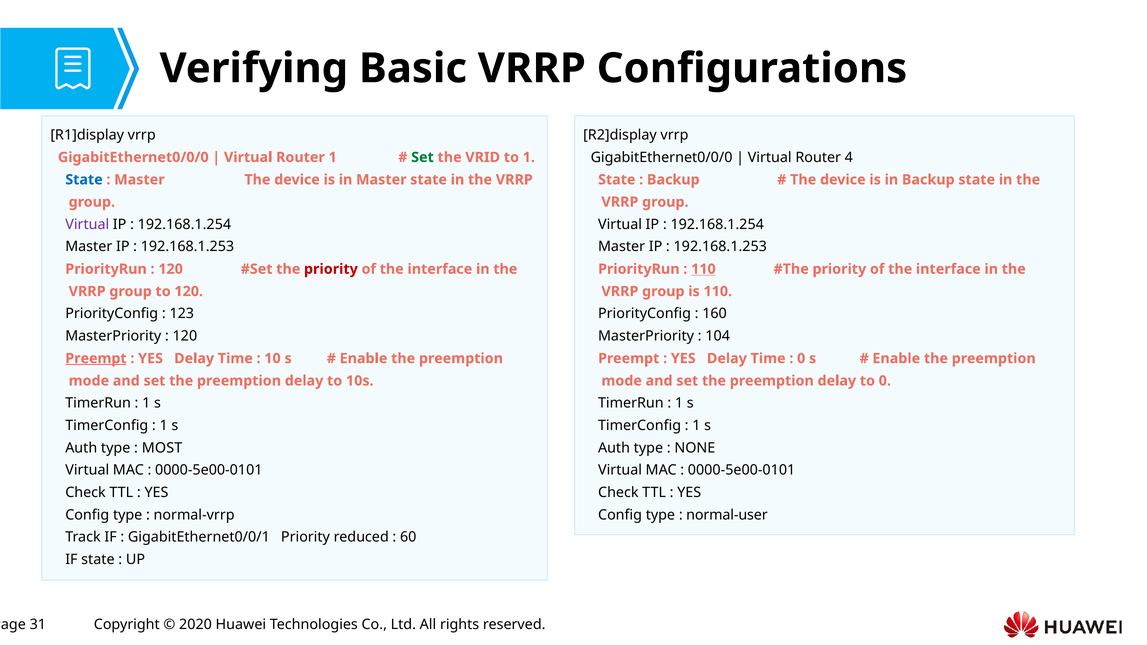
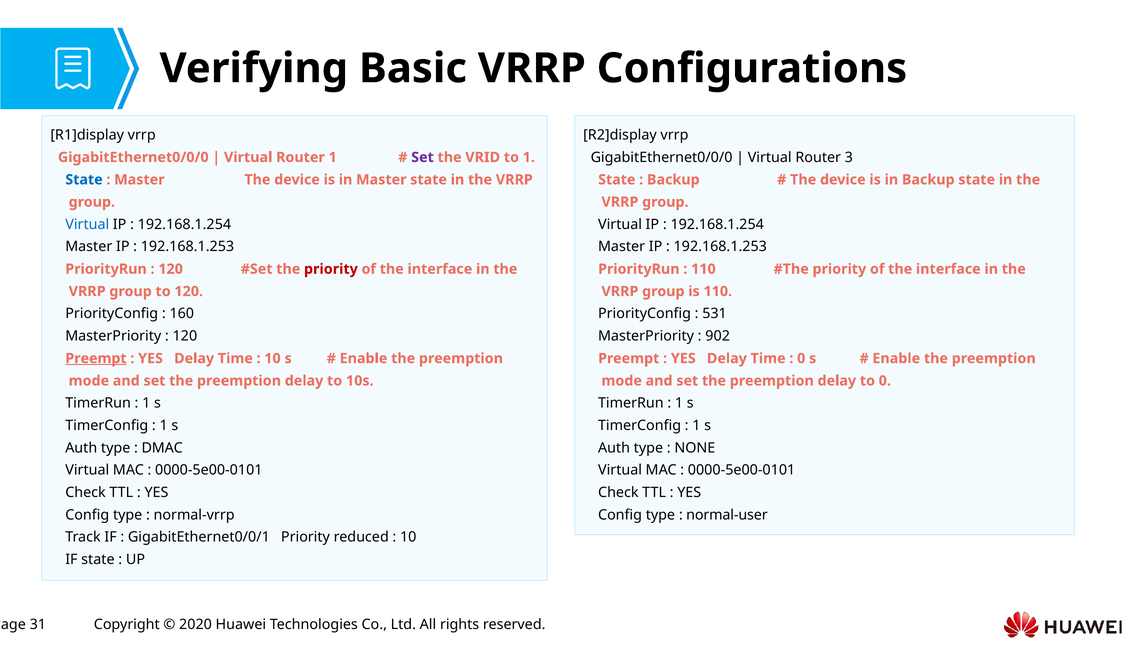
4: 4 -> 3 (849, 157)
Set colour: green -> purple (422, 157)
Virtual colour: purple -> blue (87, 224)
110 underline: present -> none (703, 269)
123: 123 -> 160 (182, 314)
160: 160 -> 531 (715, 314)
104: 104 -> 902 (718, 336)
MOST: MOST -> DMAC (162, 448)
60: 60 -> 10 (408, 537)
